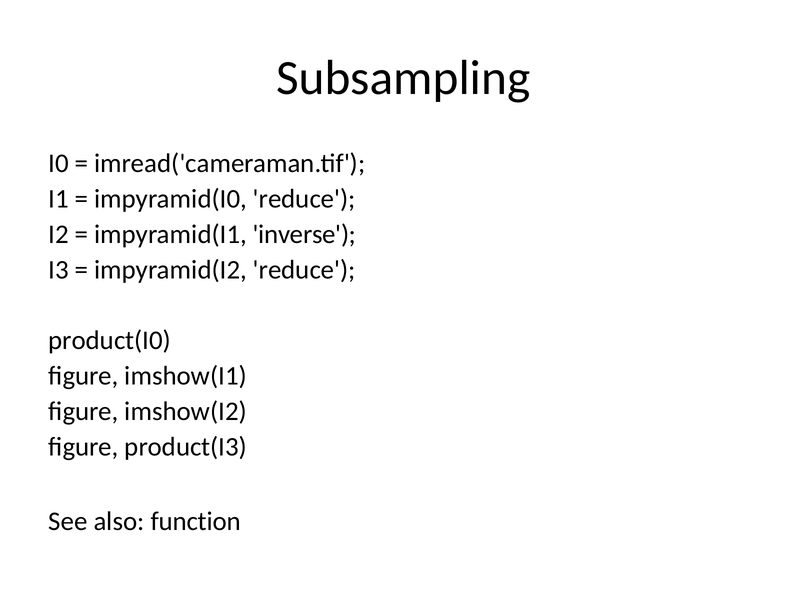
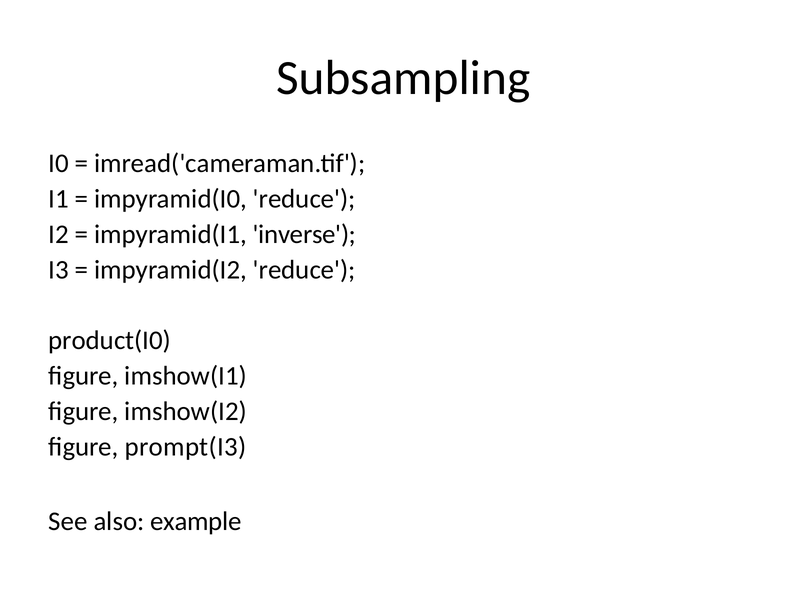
product(I3: product(I3 -> prompt(I3 (185, 447)
function: function -> example (196, 521)
